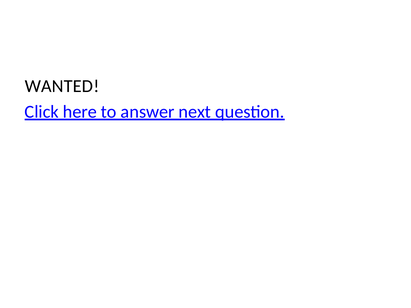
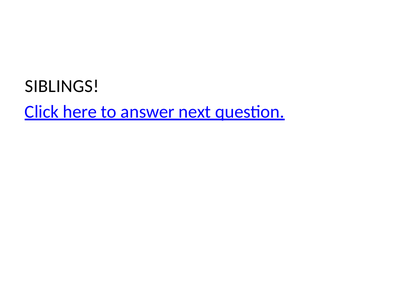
WANTED: WANTED -> SIBLINGS (62, 86)
